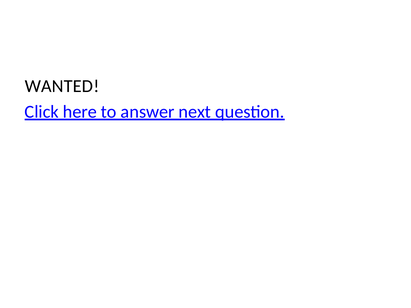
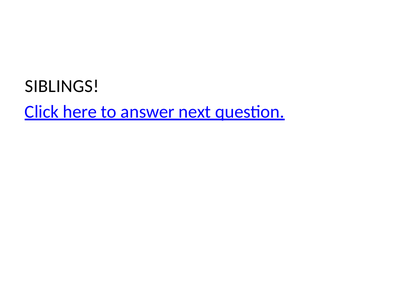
WANTED: WANTED -> SIBLINGS (62, 86)
